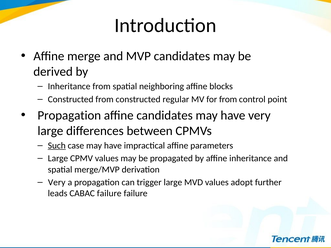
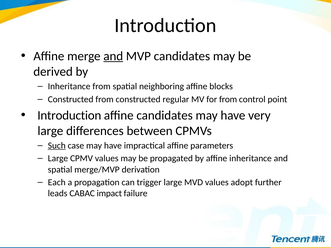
and underline: none -> present (113, 56)
Propagation: Propagation -> Introduction (69, 115)
Very: Very -> Each (57, 183)
CABAC failure: failure -> impact (109, 194)
